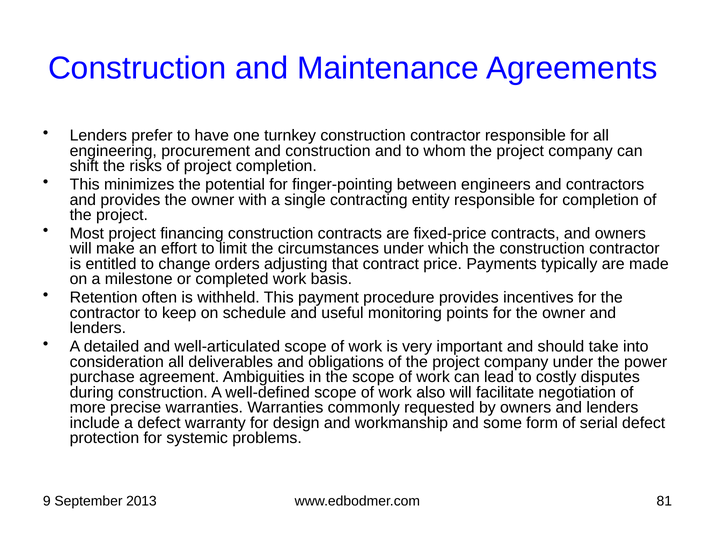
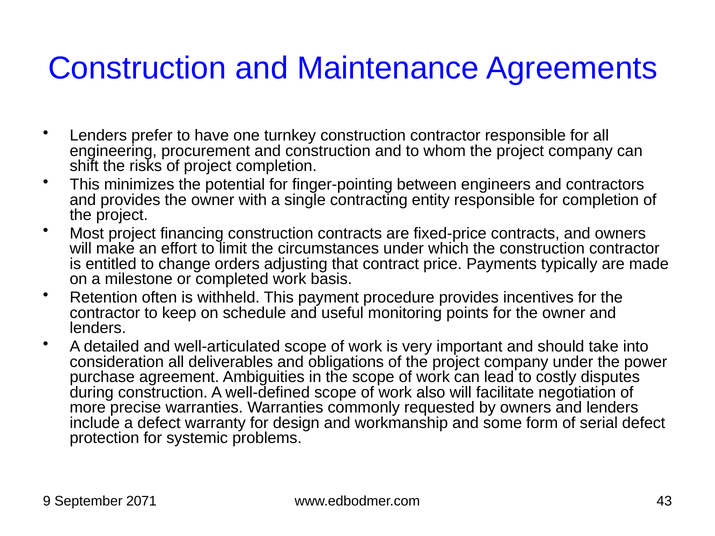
2013: 2013 -> 2071 (141, 501)
81: 81 -> 43 (664, 501)
